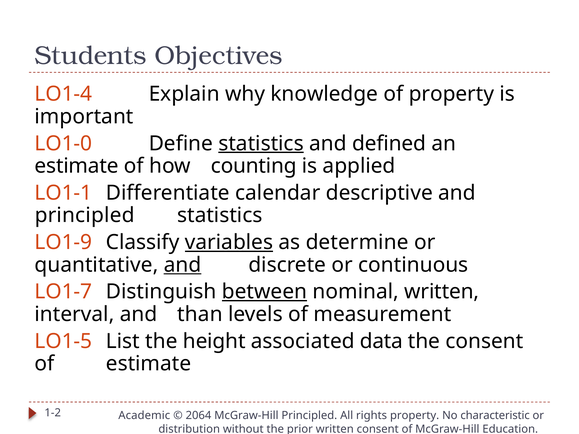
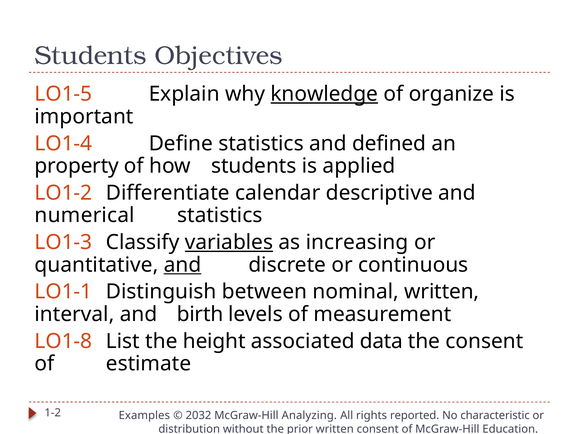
LO1-4: LO1-4 -> LO1-5 (63, 94)
knowledge underline: none -> present (324, 94)
of property: property -> organize (451, 94)
LO1-0: LO1-0 -> LO1-4 (63, 144)
statistics underline: present -> none (261, 144)
estimate: estimate -> property (77, 166)
how counting: counting -> students (254, 166)
LO1-1: LO1-1 -> LO1-2 (63, 193)
principled: principled -> numerical (85, 216)
LO1-9: LO1-9 -> LO1-3 (63, 242)
determine: determine -> increasing (357, 242)
LO1-7: LO1-7 -> LO1-1 (63, 292)
between underline: present -> none (265, 292)
than: than -> birth (200, 314)
LO1-5: LO1-5 -> LO1-8 (63, 341)
Academic: Academic -> Examples (144, 416)
2064: 2064 -> 2032 (198, 416)
McGraw-Hill Principled: Principled -> Analyzing (309, 416)
rights property: property -> reported (415, 416)
